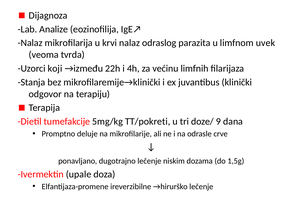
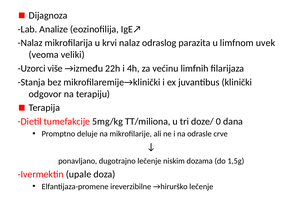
tvrda: tvrda -> veliki (73, 55)
koji: koji -> više (55, 69)
TT/pokreti: TT/pokreti -> TT/miliona (148, 122)
9: 9 -> 0 (218, 122)
